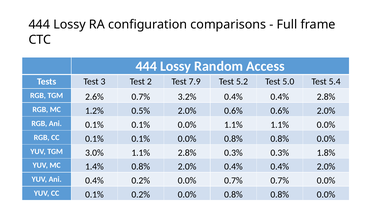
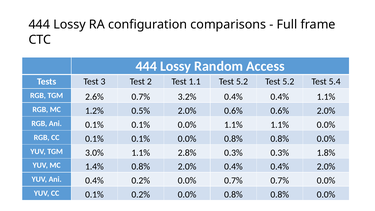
7.9: 7.9 -> 1.1 (195, 82)
5.2 Test 5.0: 5.0 -> 5.2 (288, 82)
0.4% 2.8%: 2.8% -> 1.1% (326, 97)
